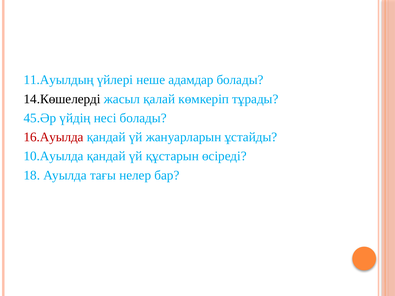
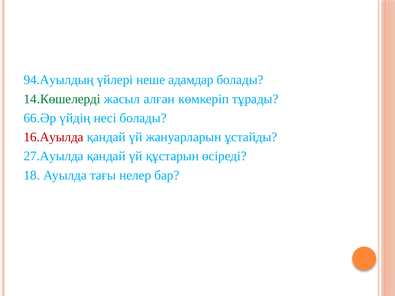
11.Ауылдың: 11.Ауылдың -> 94.Ауылдың (59, 80)
14.Көшелерді colour: black -> green (62, 99)
қалай: қалай -> алған (159, 99)
45.Әр: 45.Әр -> 66.Әр (40, 118)
10.Ауылда: 10.Ауылда -> 27.Ауылда (54, 156)
